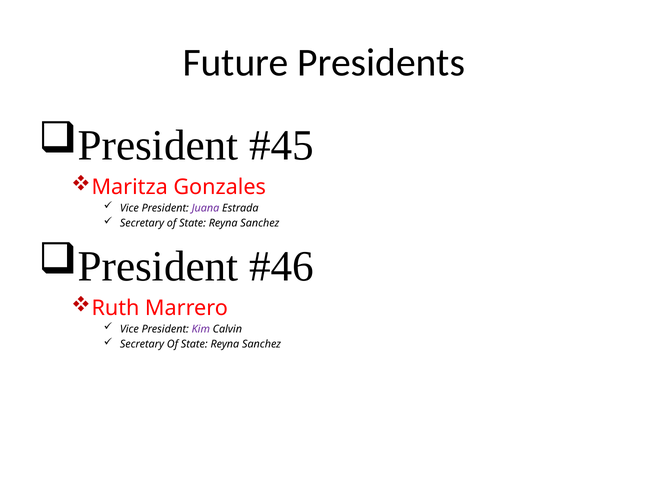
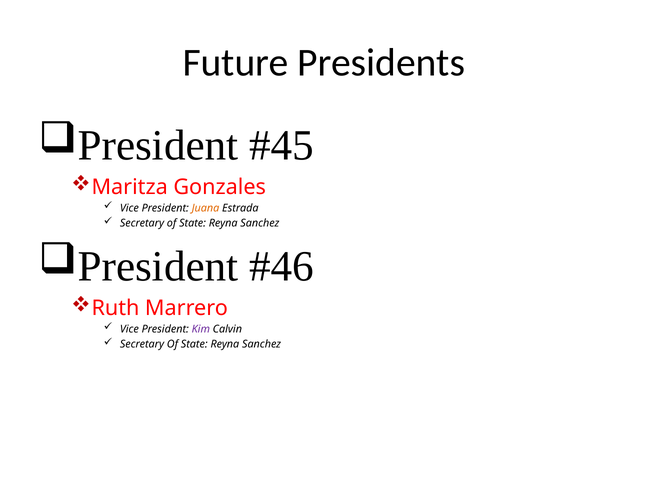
Juana colour: purple -> orange (205, 208)
